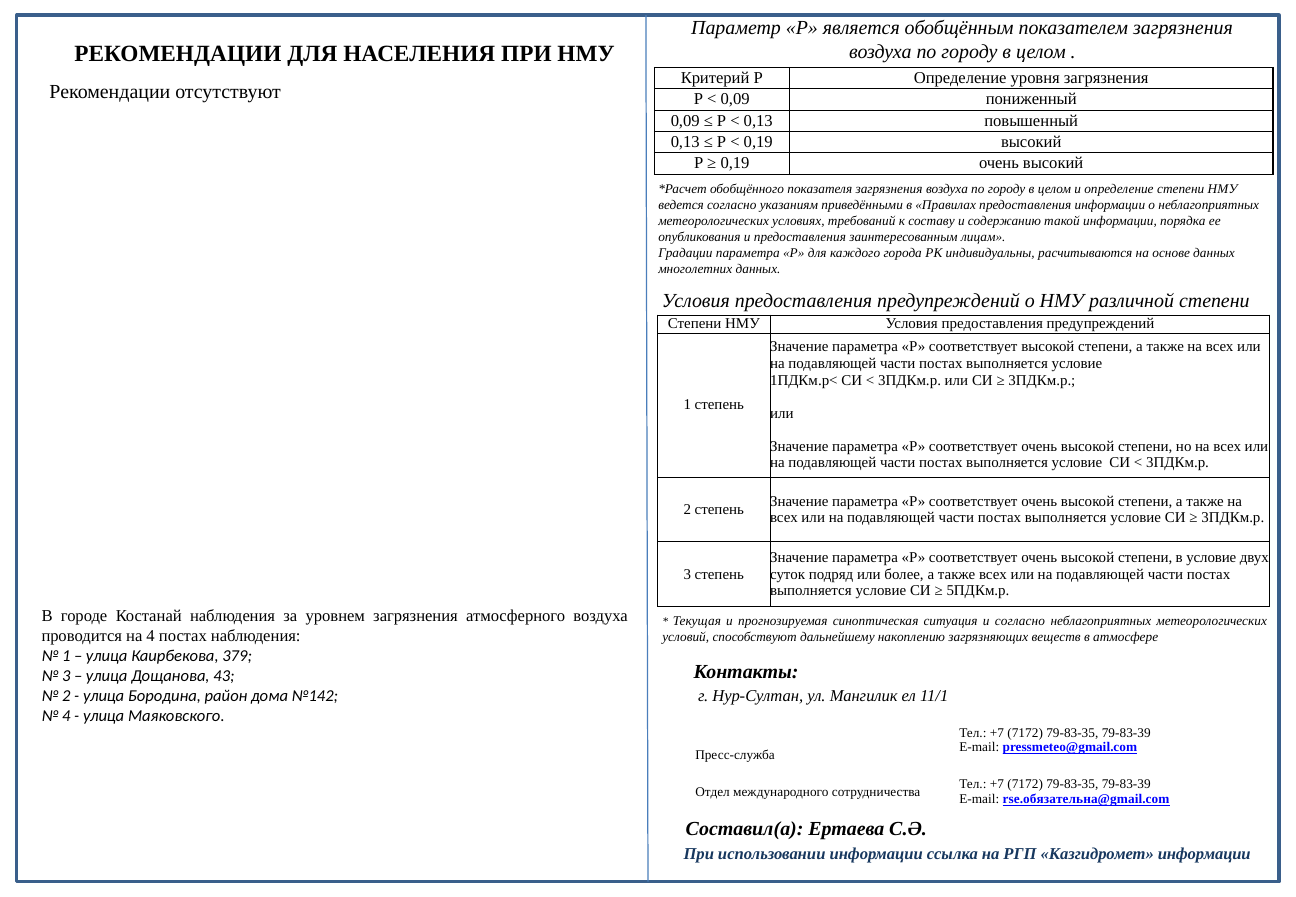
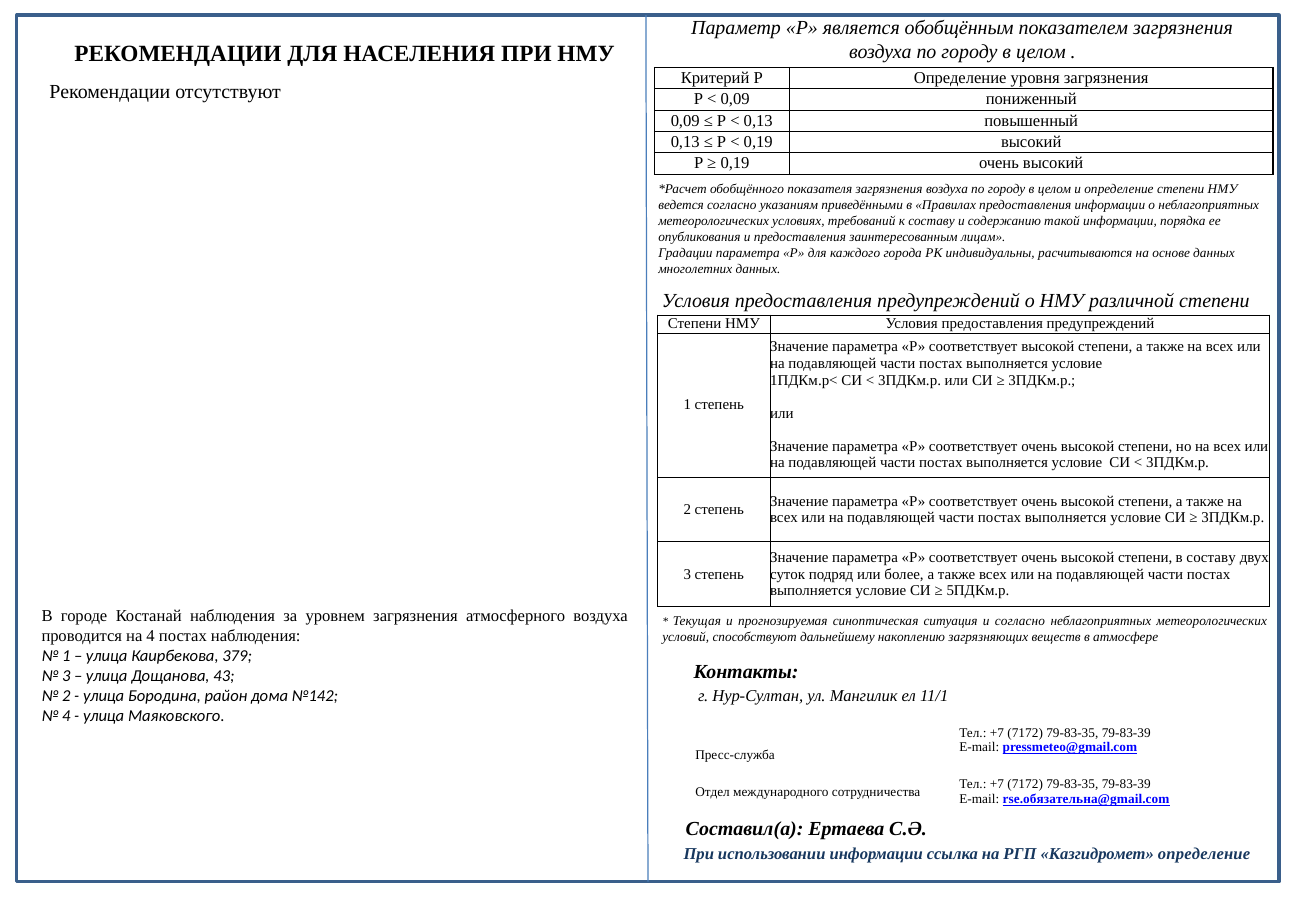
в условие: условие -> составу (1211, 558)
Казгидромет информации: информации -> определение (1204, 854)
